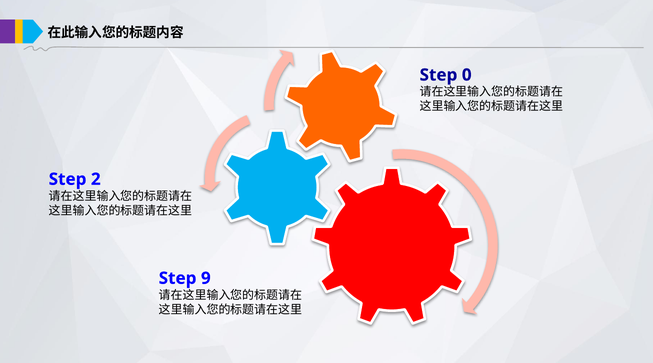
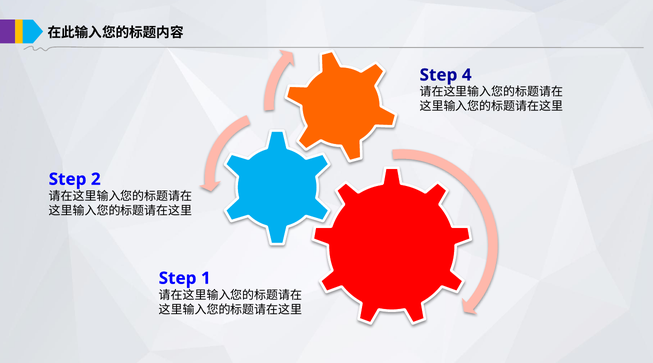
0: 0 -> 4 (467, 75)
9: 9 -> 1 (206, 278)
